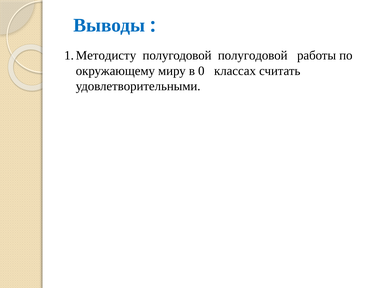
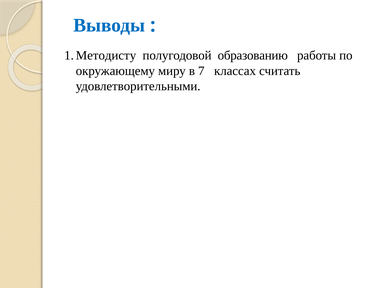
полугодовой полугодовой: полугодовой -> образованию (253, 55)
0: 0 -> 7 (201, 71)
